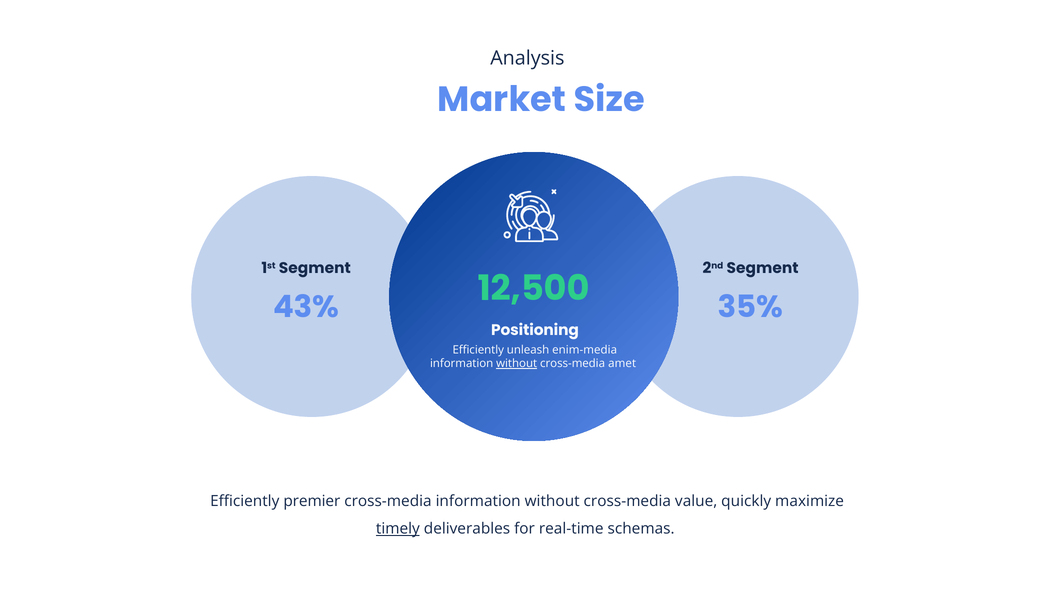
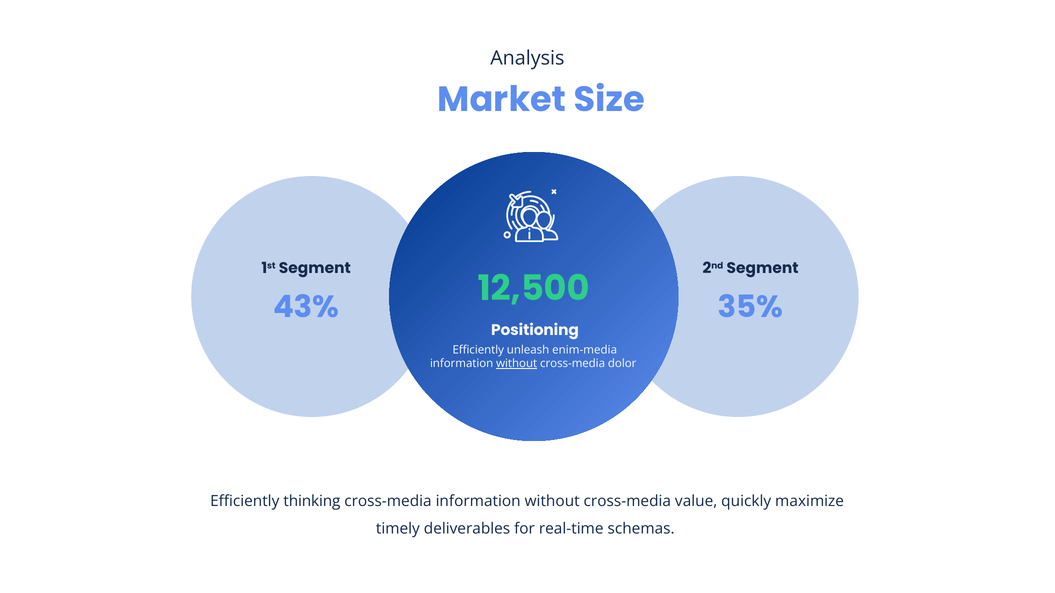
amet: amet -> dolor (622, 364)
premier: premier -> thinking (312, 502)
timely underline: present -> none (398, 529)
